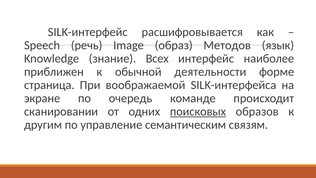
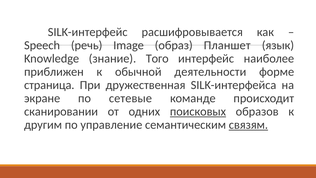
Методов: Методов -> Планшет (227, 45)
Всех: Всех -> Того (157, 58)
воображаемой: воображаемой -> дружественная (146, 85)
очередь: очередь -> сетевые (130, 98)
связям underline: none -> present (248, 125)
